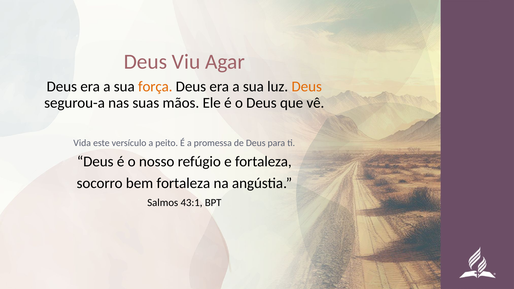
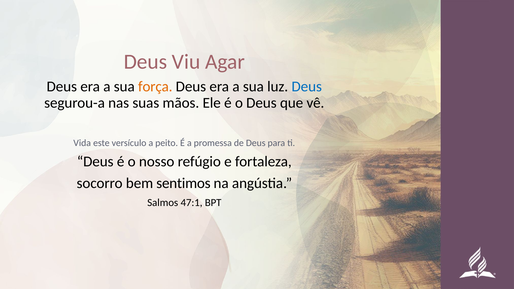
Deus colour: orange -> blue (307, 87)
bem fortaleza: fortaleza -> sentimos (183, 183)
43:1: 43:1 -> 47:1 (192, 203)
